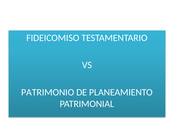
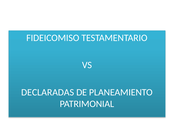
PATRIMONIO: PATRIMONIO -> DECLARADAS (48, 92)
